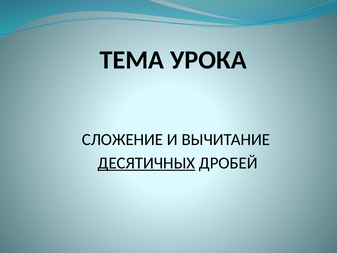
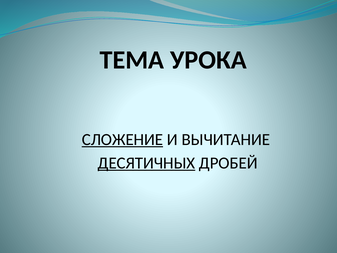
СЛОЖЕНИЕ underline: none -> present (122, 139)
